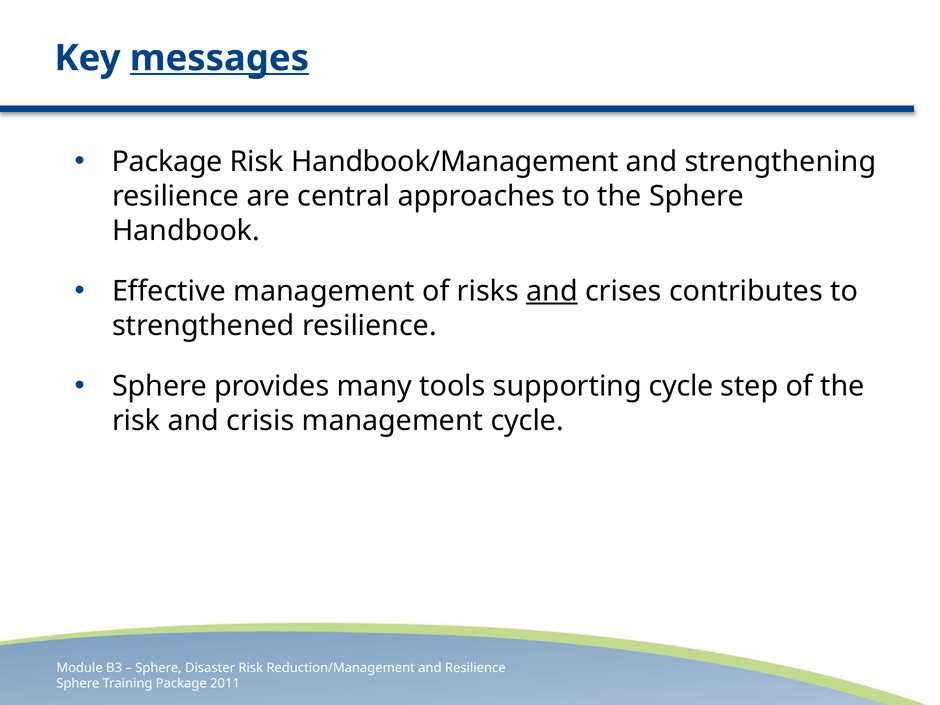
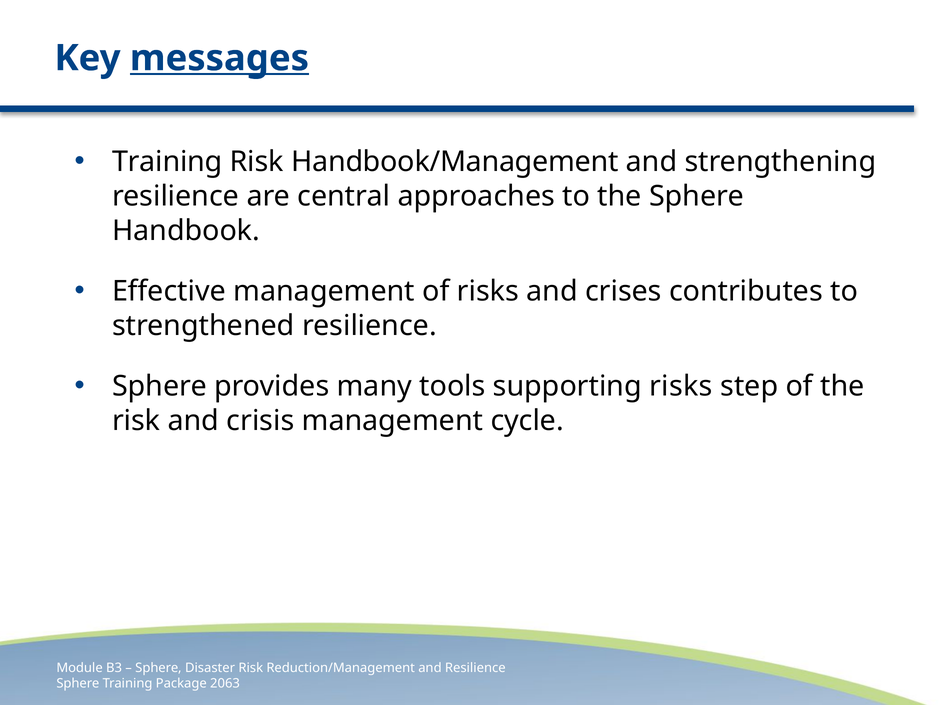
Package: Package -> Training (167, 162)
and underline: present -> none (552, 291)
supporting cycle: cycle -> risks (681, 386)
2011: 2011 -> 2063 (225, 683)
